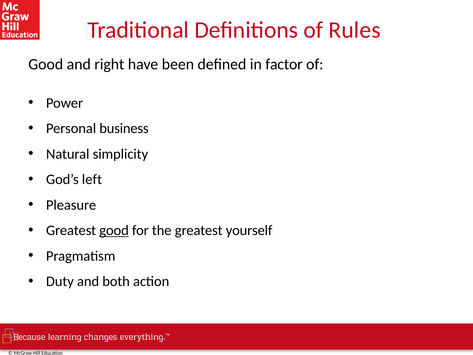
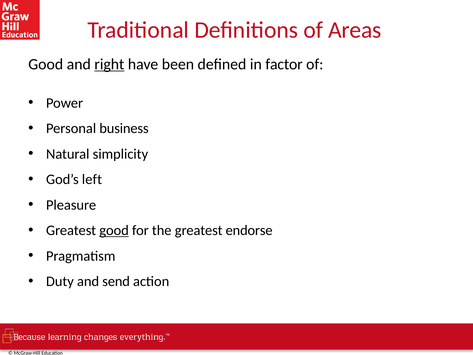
Rules: Rules -> Areas (355, 30)
right underline: none -> present (109, 64)
yourself: yourself -> endorse (249, 230)
both: both -> send (116, 281)
